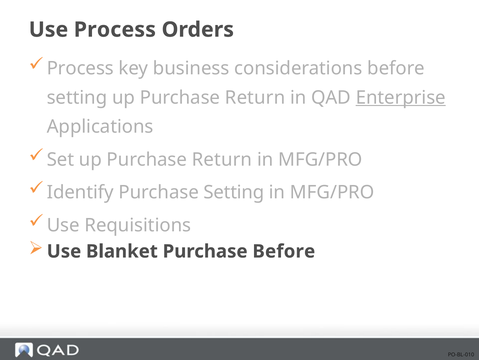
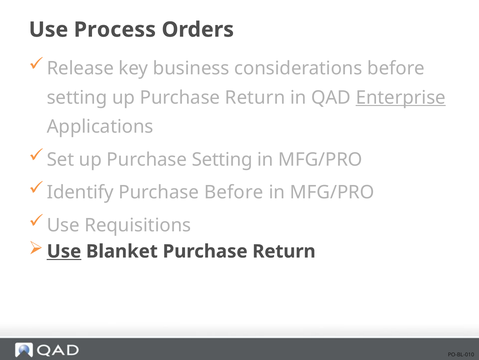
Process: Process -> Release (80, 68)
Set up Purchase Return: Return -> Setting (222, 159)
Purchase Setting: Setting -> Before (234, 192)
Use underline: none -> present (64, 251)
Blanket Purchase Before: Before -> Return (284, 251)
